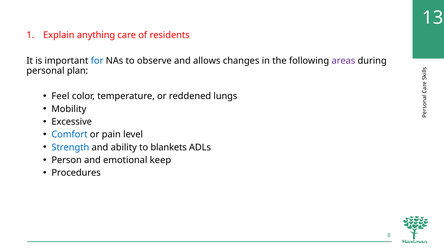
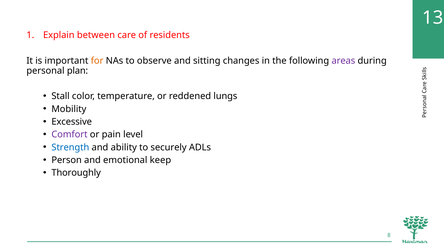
anything: anything -> between (96, 35)
for colour: blue -> orange (97, 61)
allows: allows -> sitting (207, 61)
Feel: Feel -> Stall (61, 96)
Comfort colour: blue -> purple (69, 134)
blankets: blankets -> securely (169, 147)
Procedures: Procedures -> Thoroughly (76, 173)
